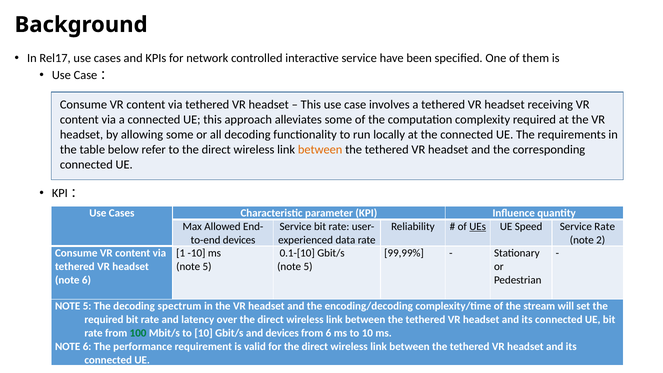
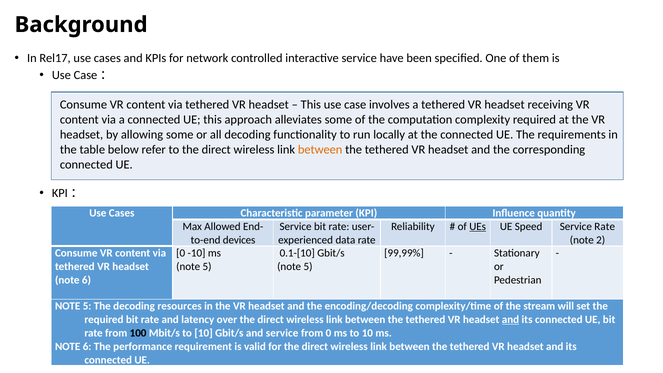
1: 1 -> 0 (181, 253)
spectrum: spectrum -> resources (180, 306)
and underline: none -> present (510, 319)
100 colour: green -> black (138, 333)
and devices: devices -> service (282, 333)
from 6: 6 -> 0 (328, 333)
